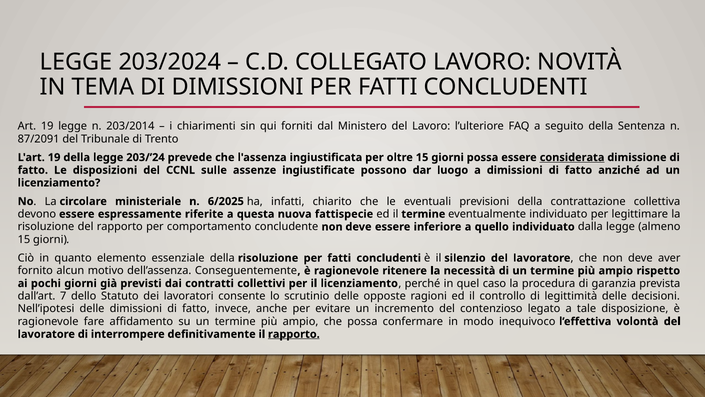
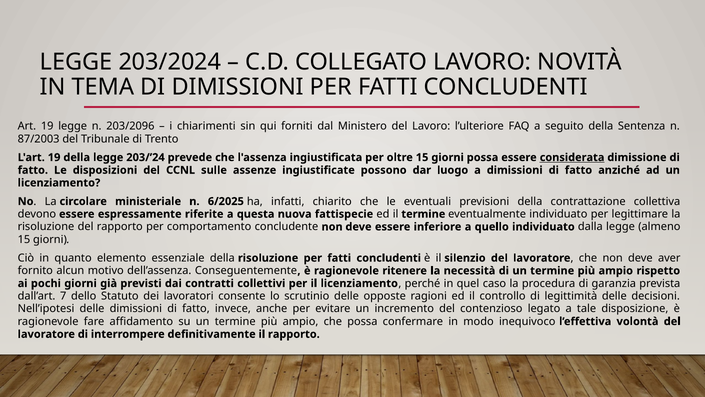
203/2014: 203/2014 -> 203/2096 (130, 126)
87/2091: 87/2091 -> 87/2003 (39, 139)
rapporto underline: present -> none (294, 334)
